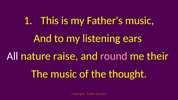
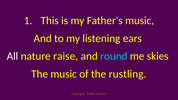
round colour: pink -> light blue (114, 56)
their: their -> skies (158, 56)
thought: thought -> rustling (128, 74)
